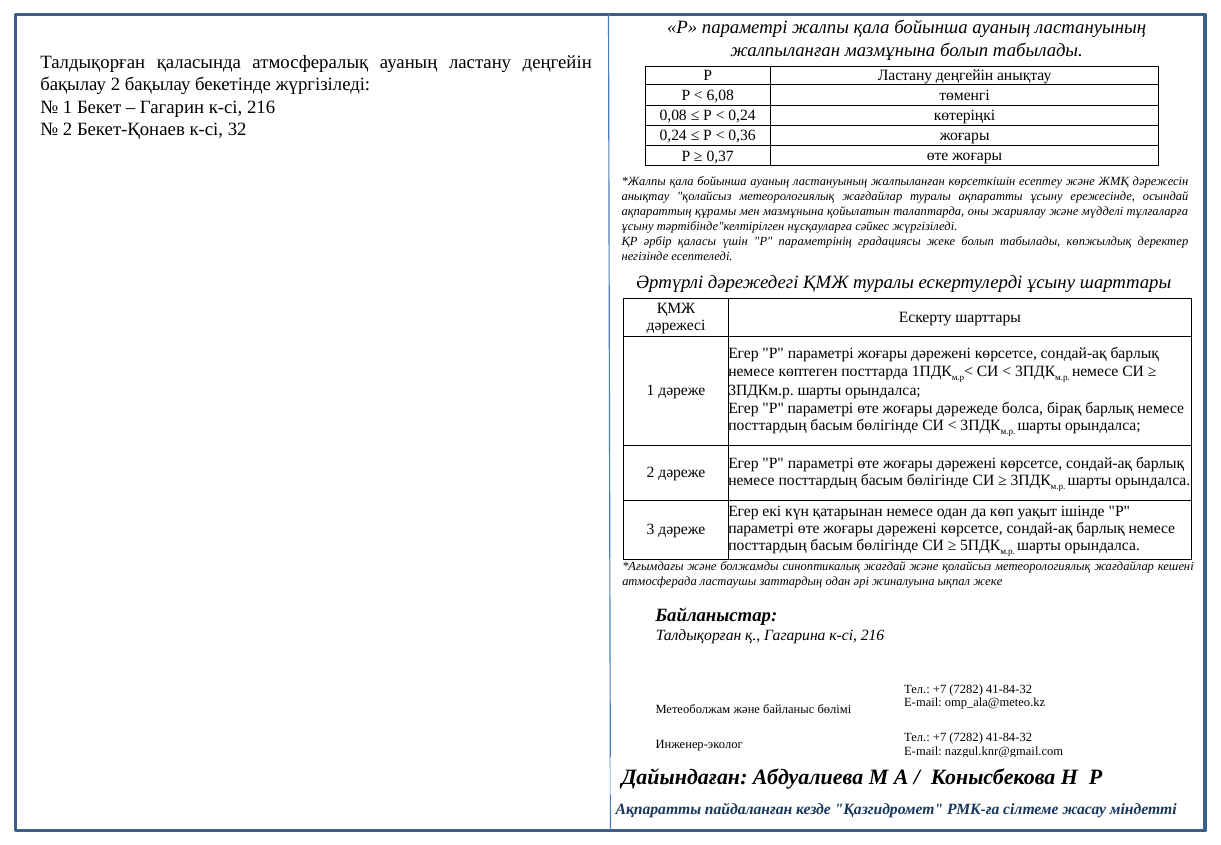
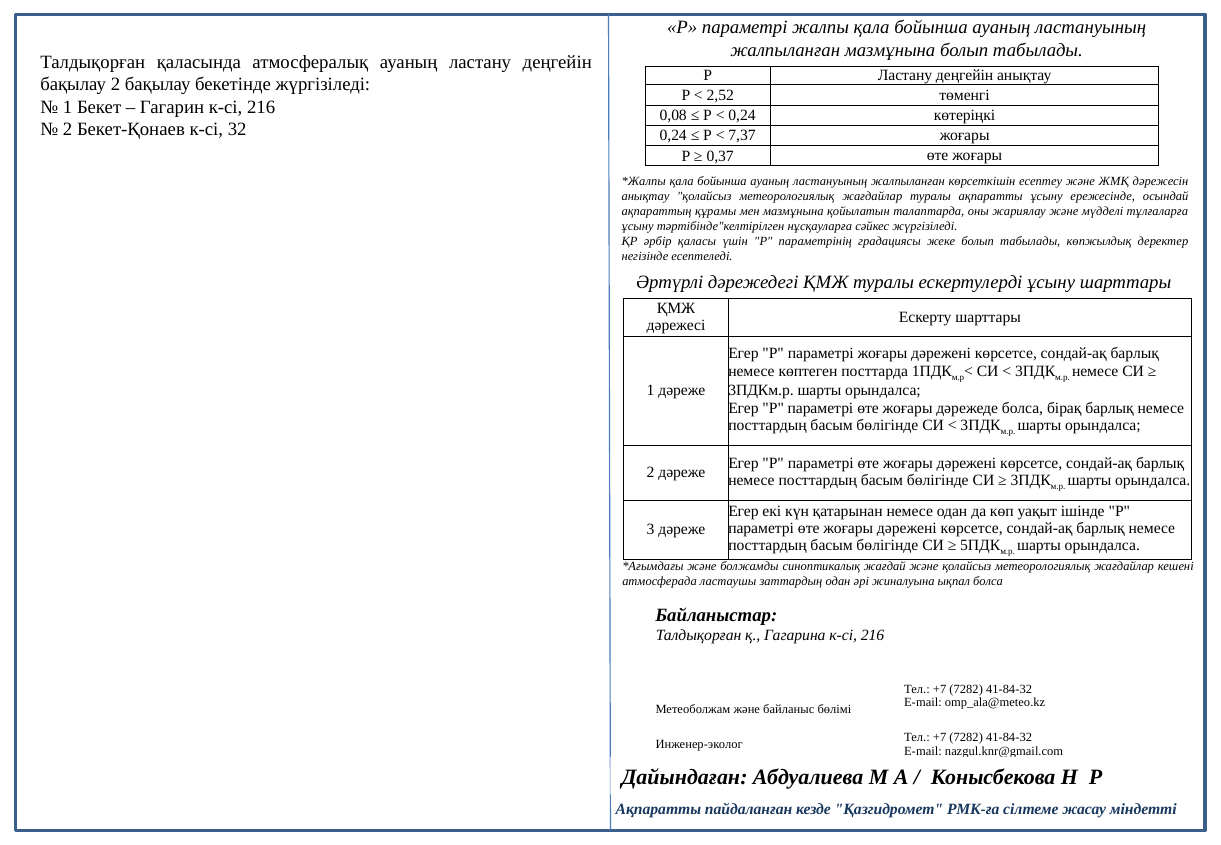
6,08: 6,08 -> 2,52 (720, 96)
0,36: 0,36 -> 7,37 (742, 136)
ықпал жеке: жеке -> болса (988, 582)
